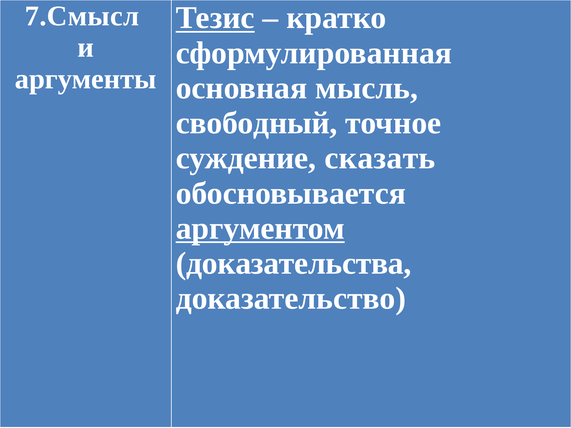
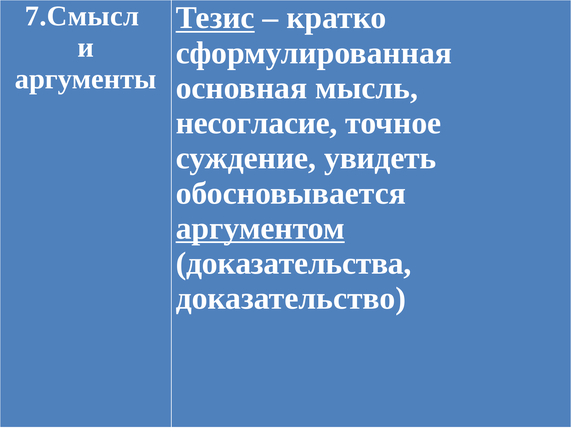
свободный: свободный -> несогласие (257, 123)
сказать: сказать -> увидеть (380, 158)
